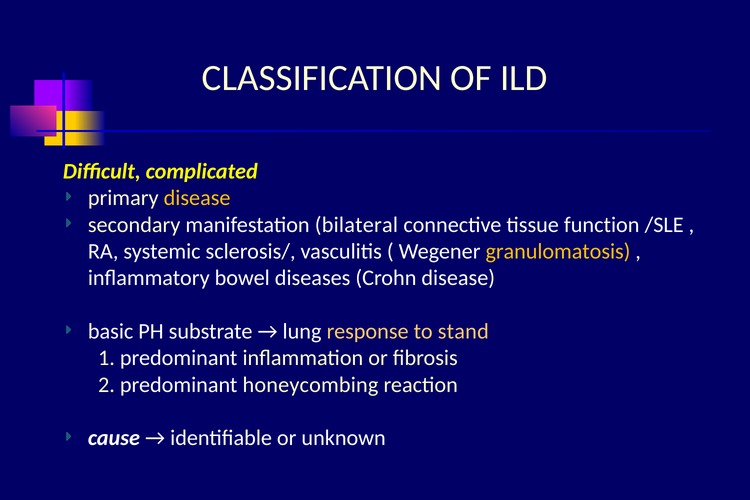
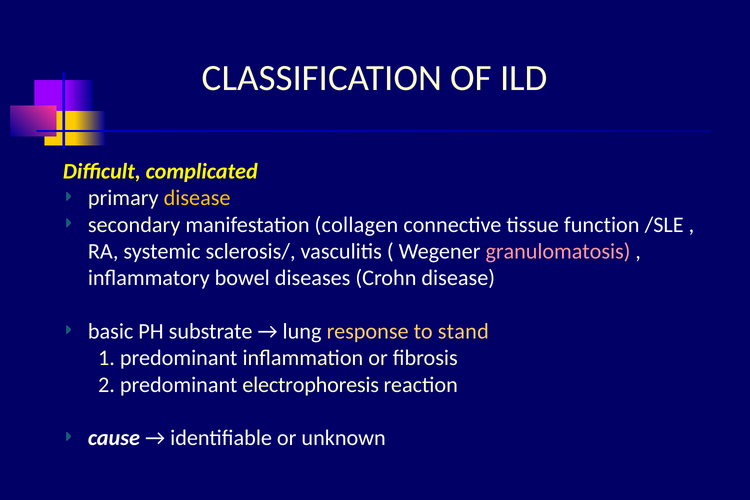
bilateral: bilateral -> collagen (356, 225)
granulomatosis colour: yellow -> pink (558, 251)
honeycombing: honeycombing -> electrophoresis (311, 385)
